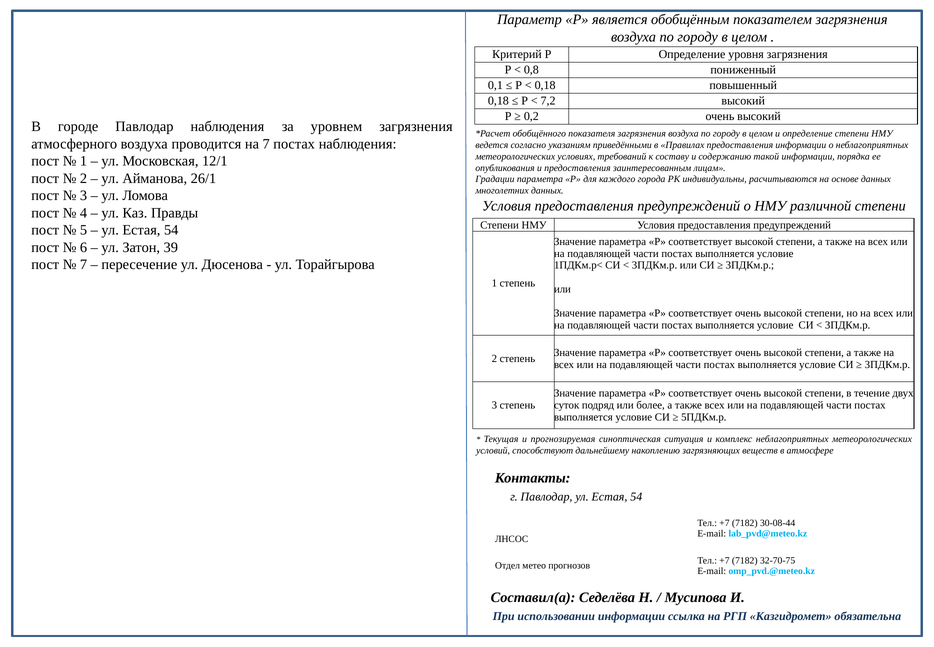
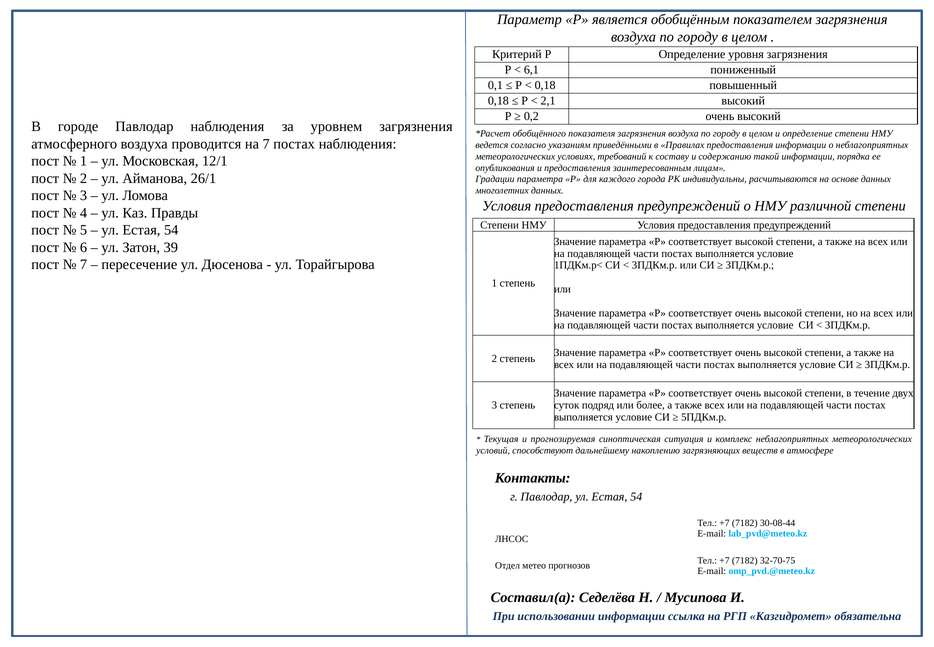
0,8: 0,8 -> 6,1 (531, 70)
7,2: 7,2 -> 2,1 (548, 101)
